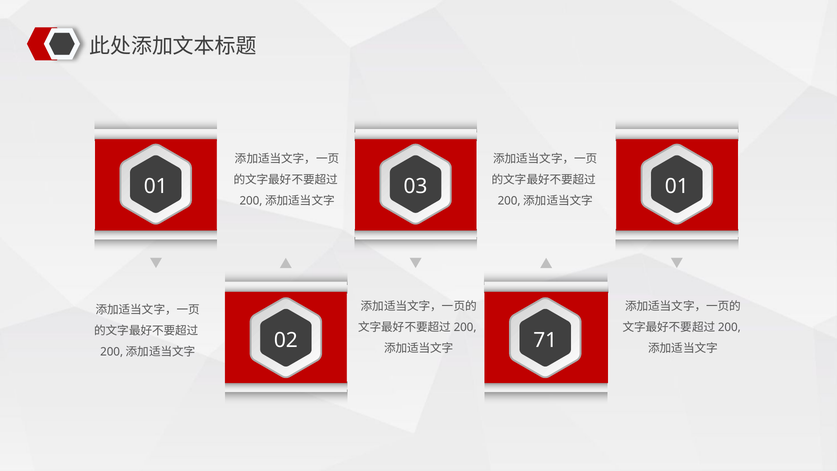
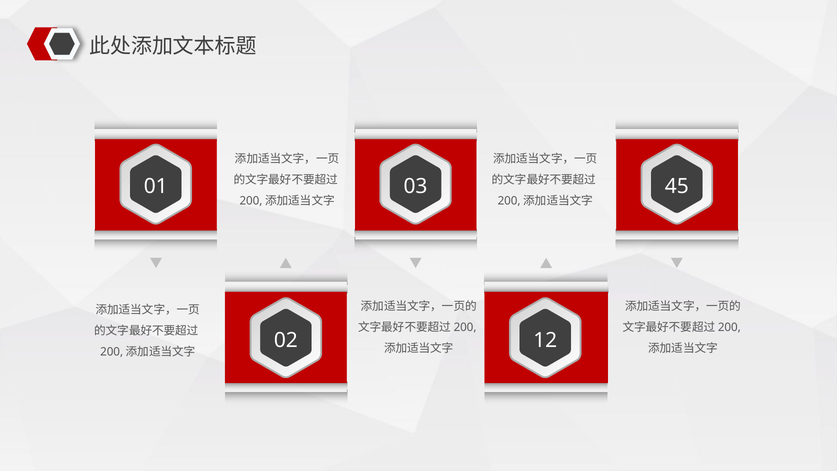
03 01: 01 -> 45 (677, 186)
71: 71 -> 12 (545, 340)
